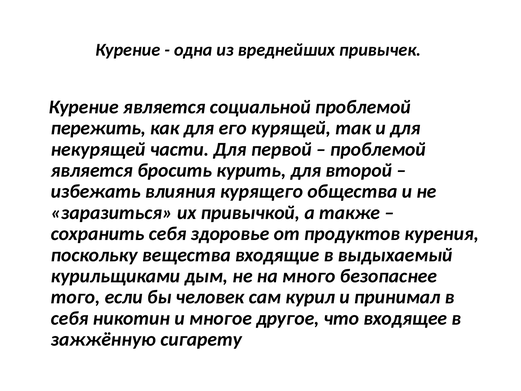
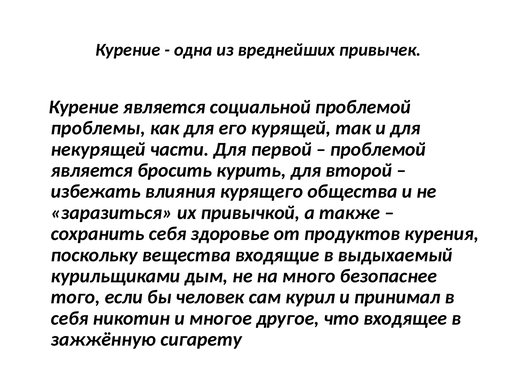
пережить: пережить -> проблемы (98, 128)
